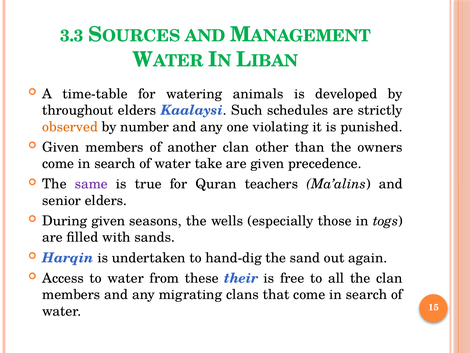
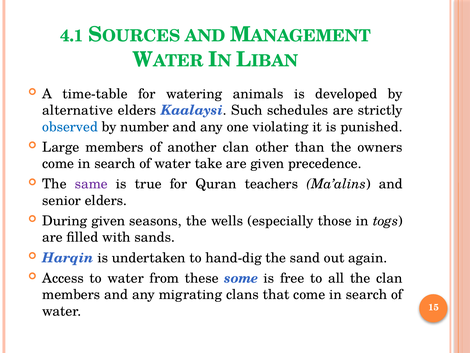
3.3: 3.3 -> 4.1 (72, 36)
throughout: throughout -> alternative (78, 110)
observed colour: orange -> blue (70, 127)
Given: Given -> Large (61, 147)
their: their -> some (241, 278)
